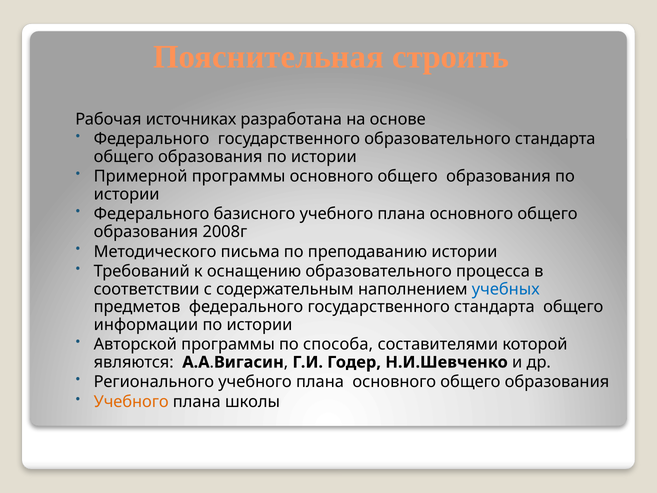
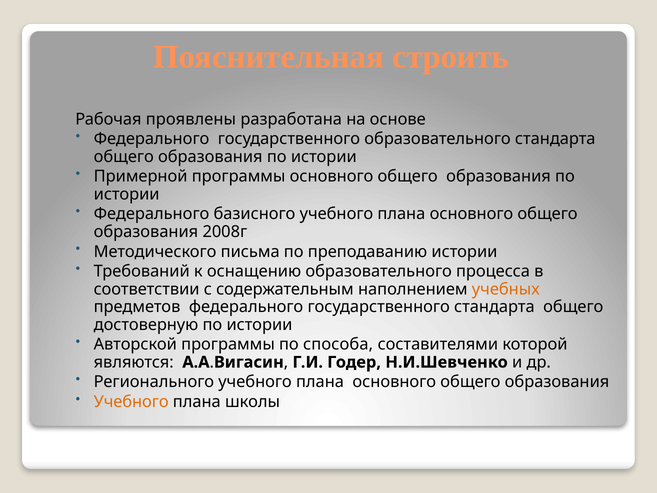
источниках: источниках -> проявлены (191, 119)
учебных colour: blue -> orange (506, 289)
информации: информации -> достоверную (146, 325)
